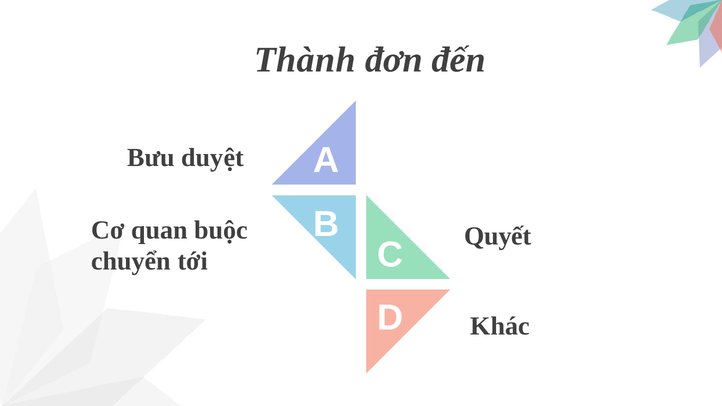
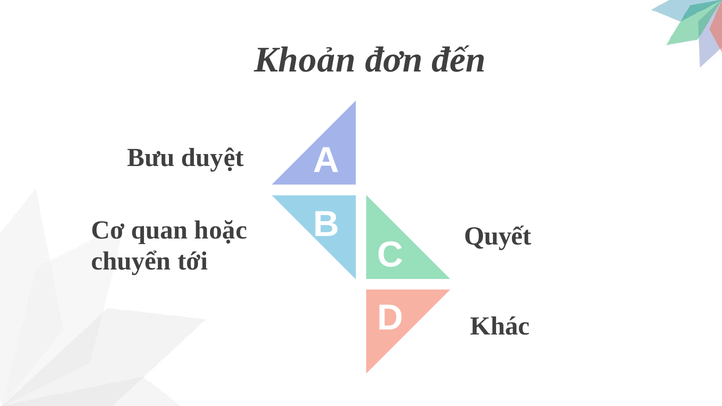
Thành: Thành -> Khoản (305, 60)
buộc: buộc -> hoặc (221, 230)
